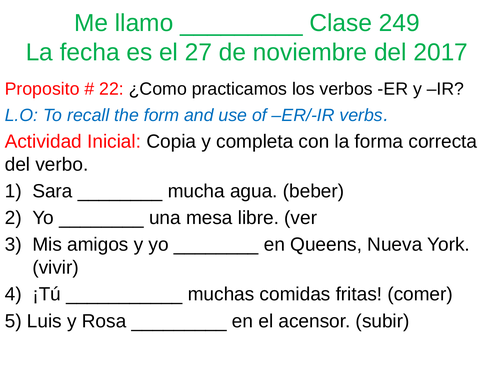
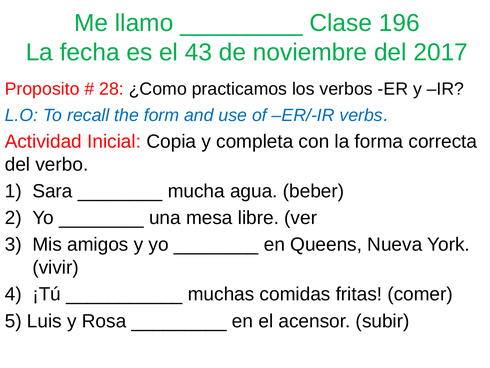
249: 249 -> 196 (399, 23)
27: 27 -> 43 (198, 52)
22: 22 -> 28 (112, 89)
